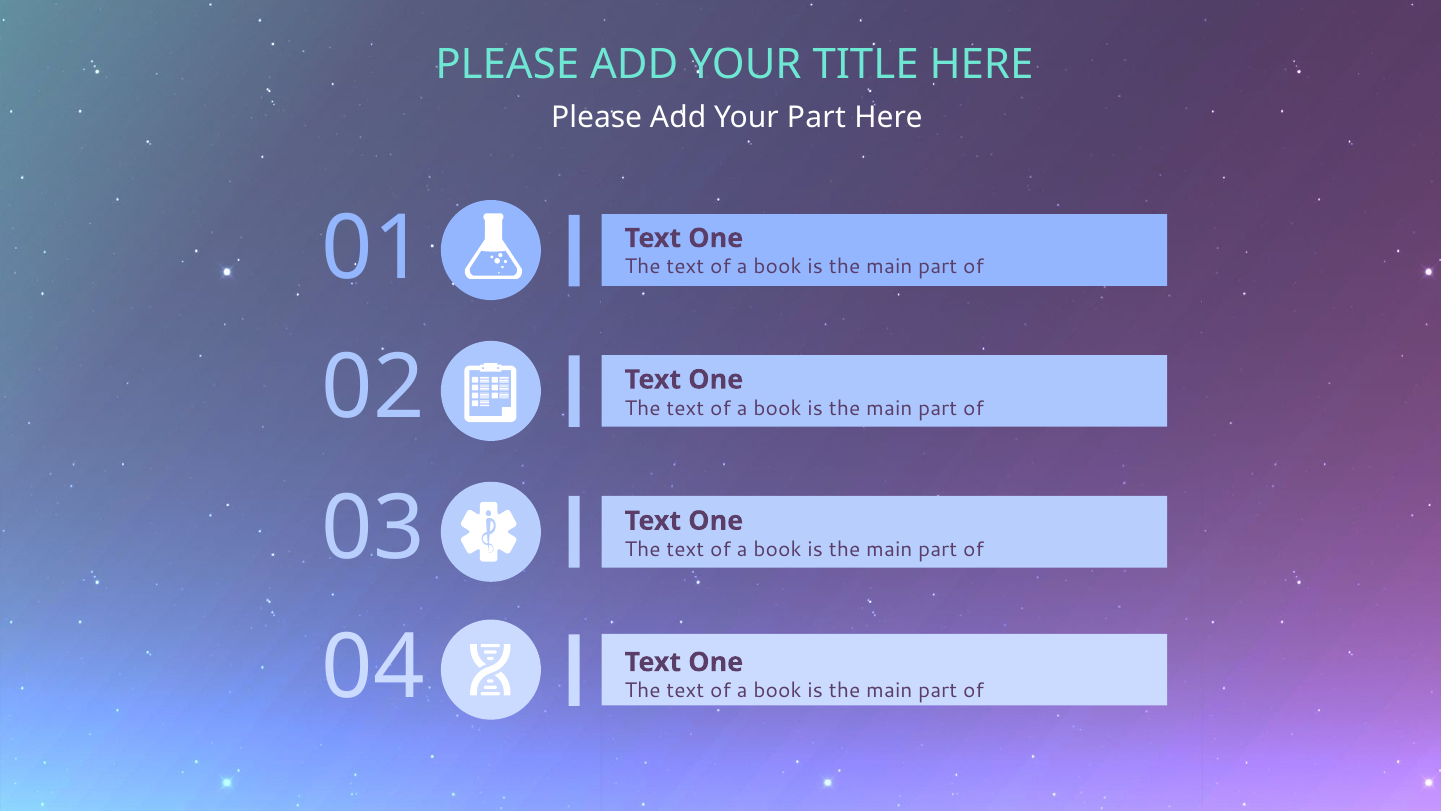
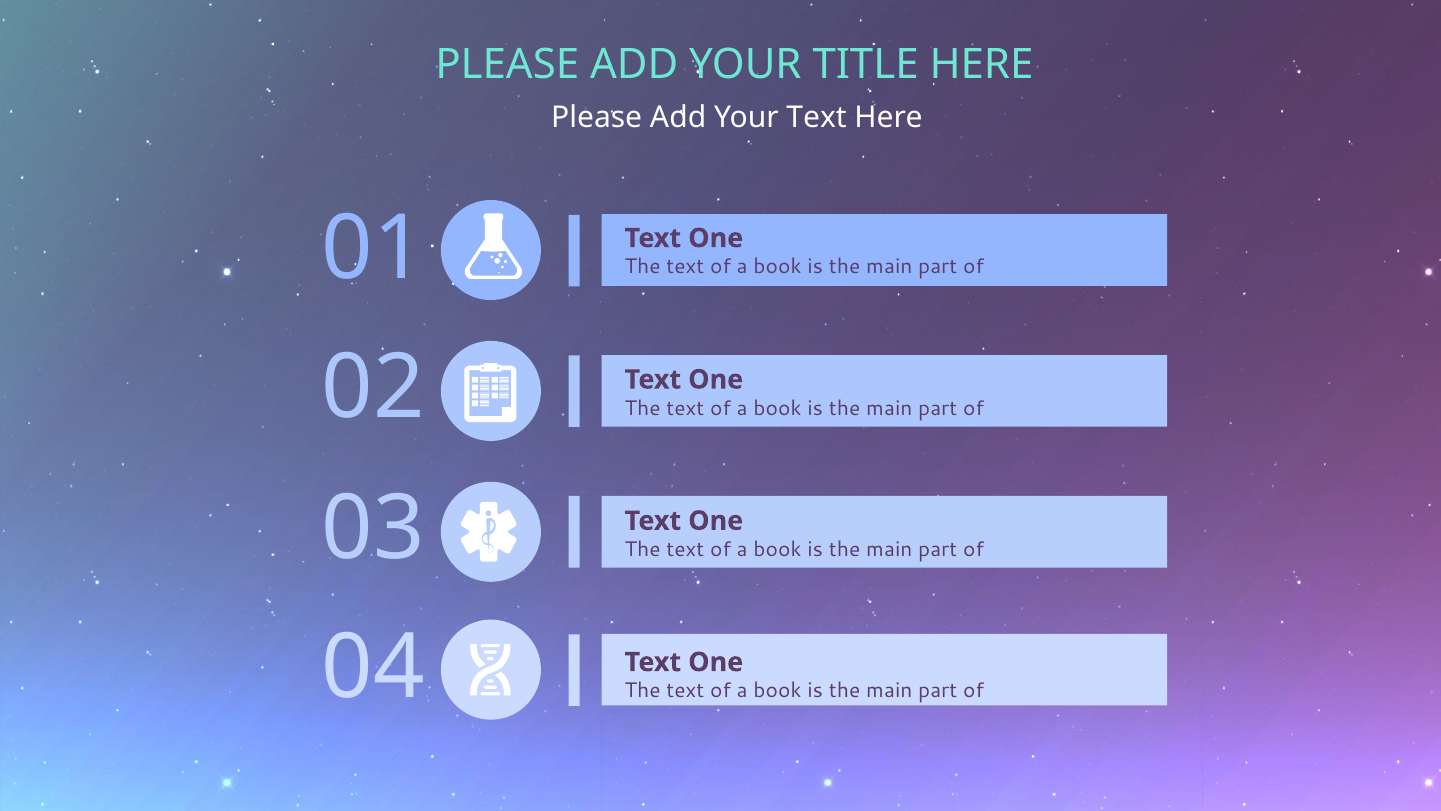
Your Part: Part -> Text (817, 117)
